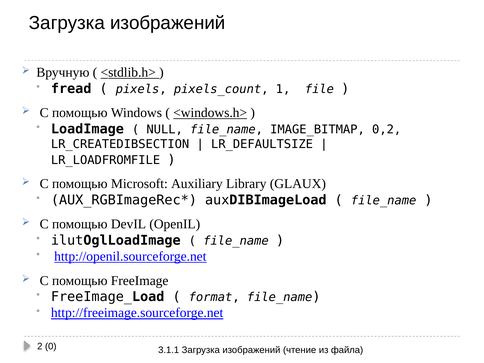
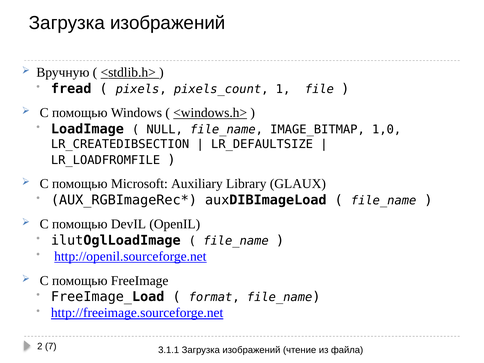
0,2: 0,2 -> 1,0 (387, 129)
0: 0 -> 7 (51, 346)
